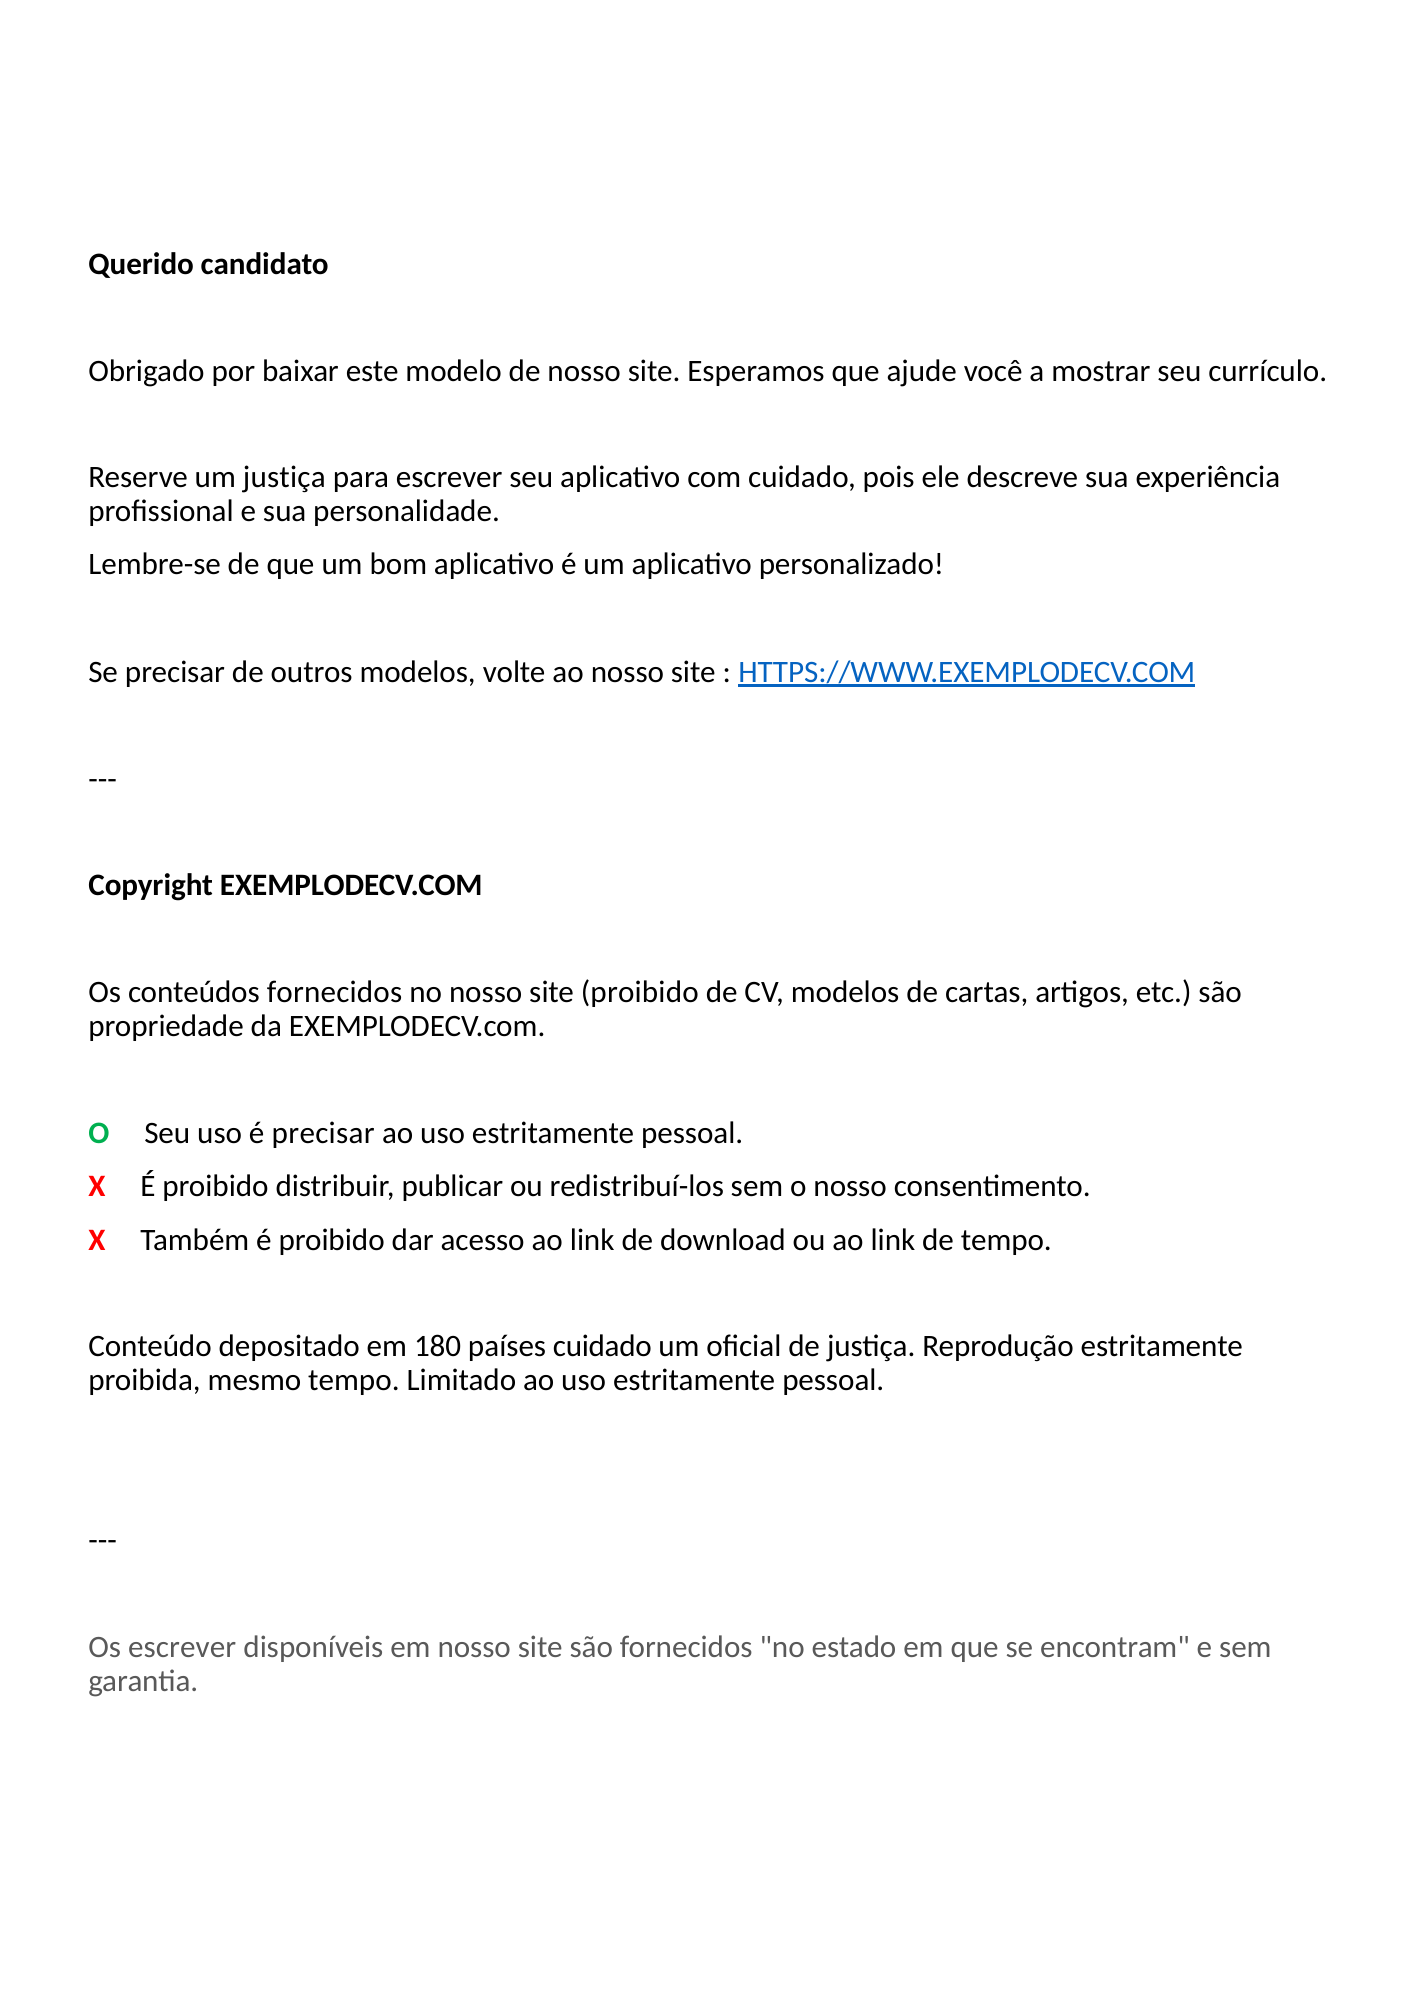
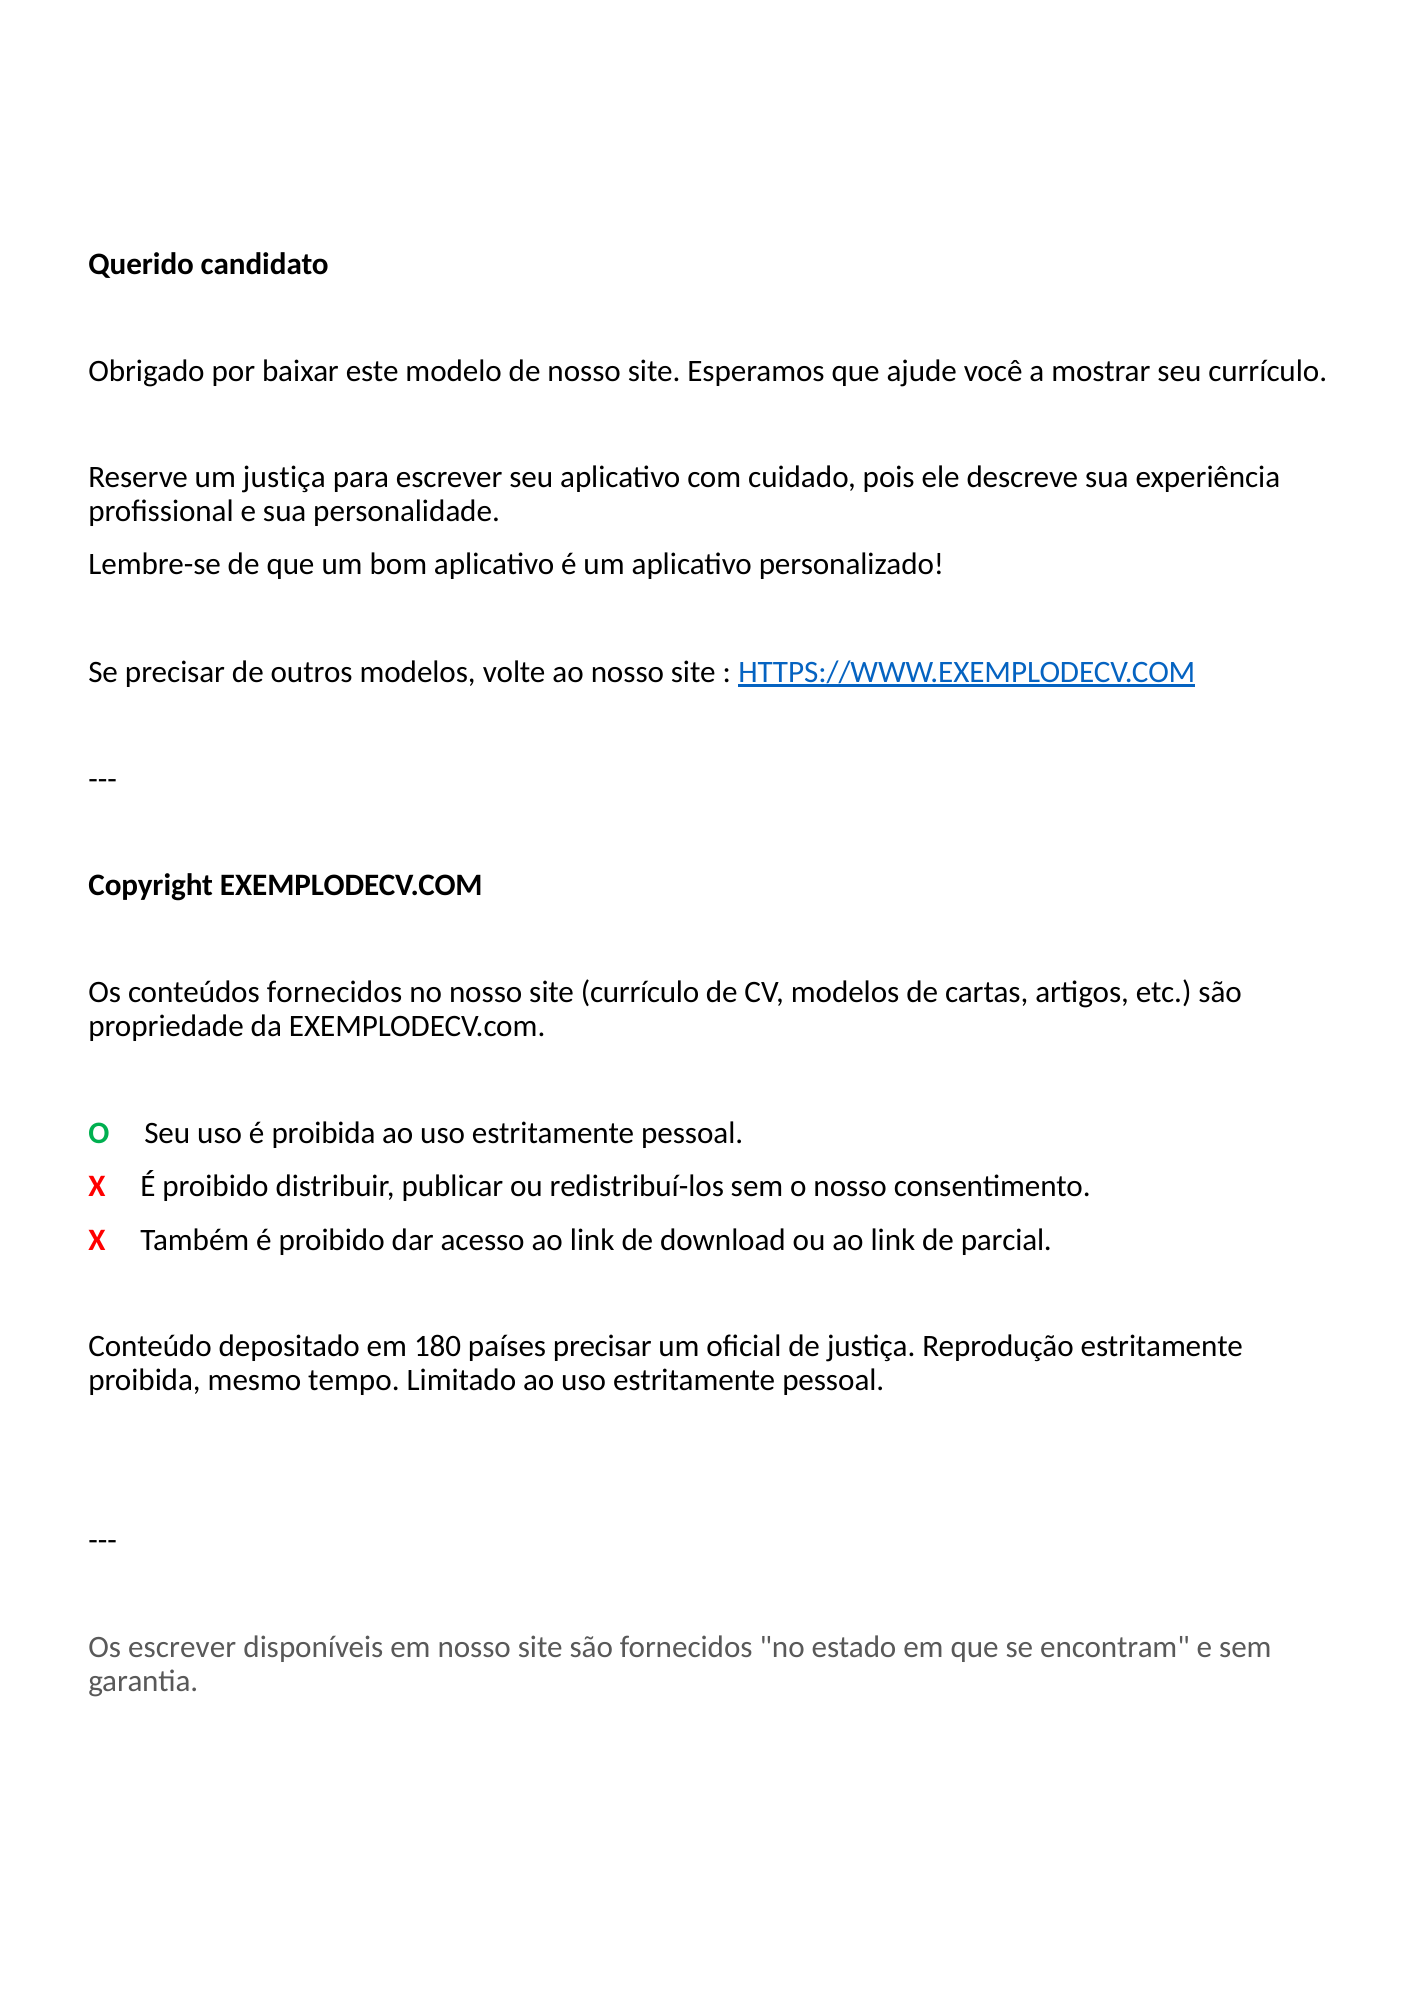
site proibido: proibido -> currículo (640, 992)
é precisar: precisar -> proibida (323, 1133)
de tempo: tempo -> parcial (1006, 1240)
países cuidado: cuidado -> precisar (602, 1347)
